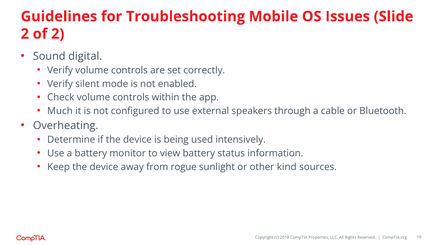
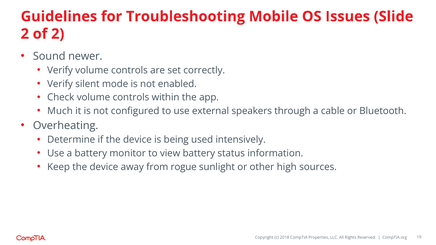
digital: digital -> newer (85, 56)
kind: kind -> high (287, 167)
